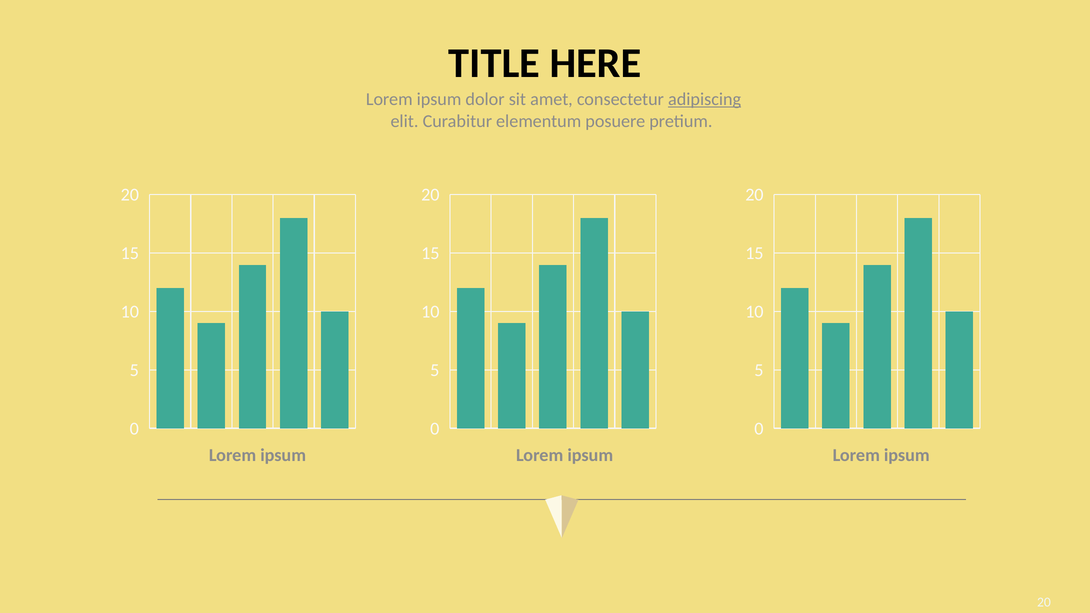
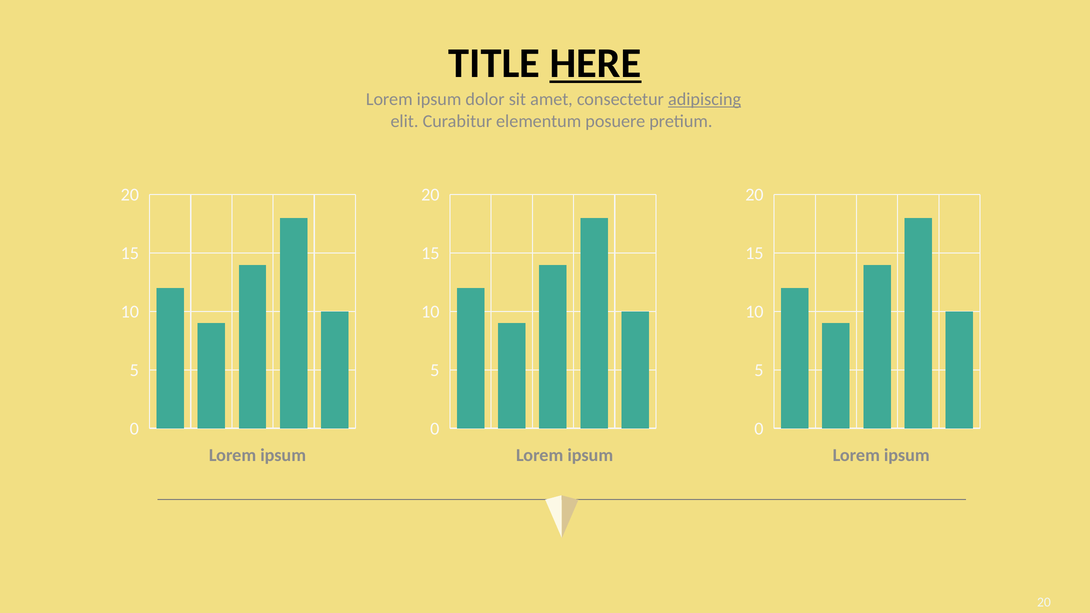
HERE underline: none -> present (596, 63)
